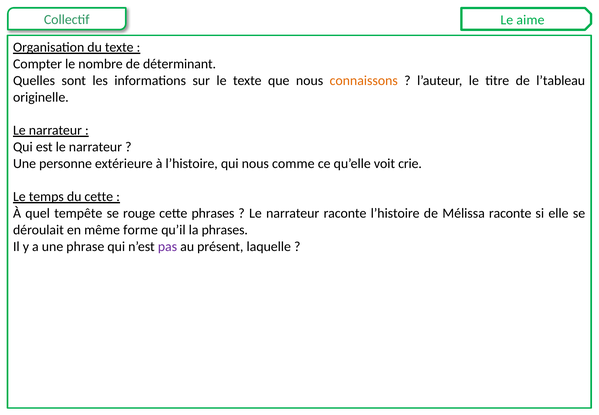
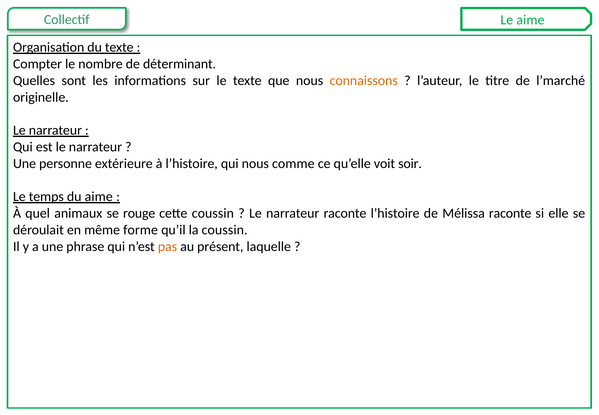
l’tableau: l’tableau -> l’marché (561, 81)
crie: crie -> soir (410, 164)
du cette: cette -> aime (99, 197)
tempête: tempête -> animaux (78, 213)
cette phrases: phrases -> coussin (213, 213)
la phrases: phrases -> coussin (225, 230)
pas colour: purple -> orange (167, 246)
